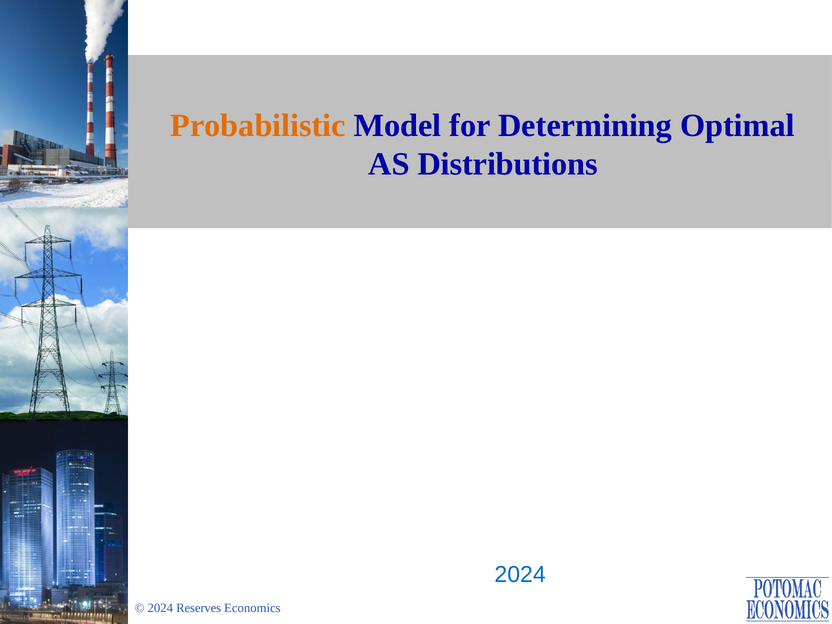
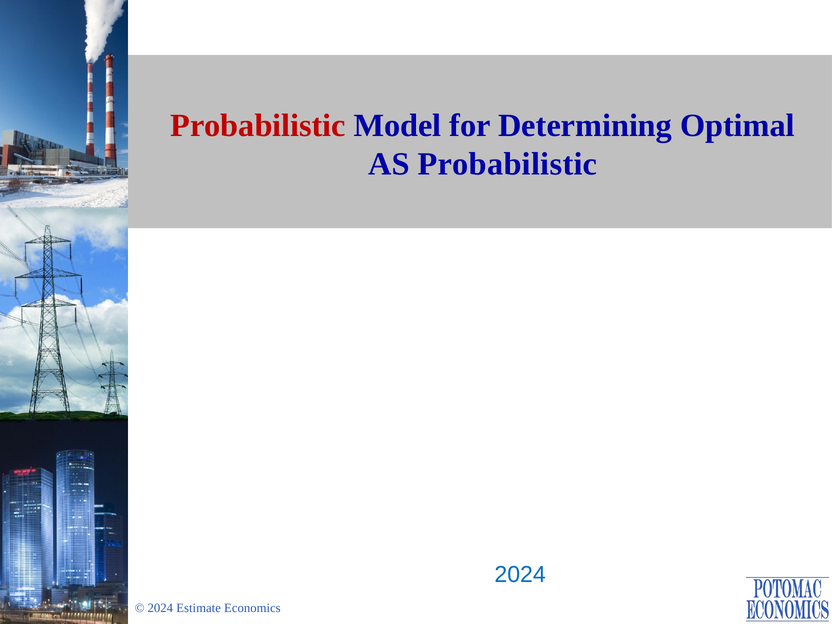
Probabilistic colour: orange -> red (258, 125)
AS Distributions: Distributions -> Probabilistic (507, 164)
Reserves: Reserves -> Estimate (199, 608)
